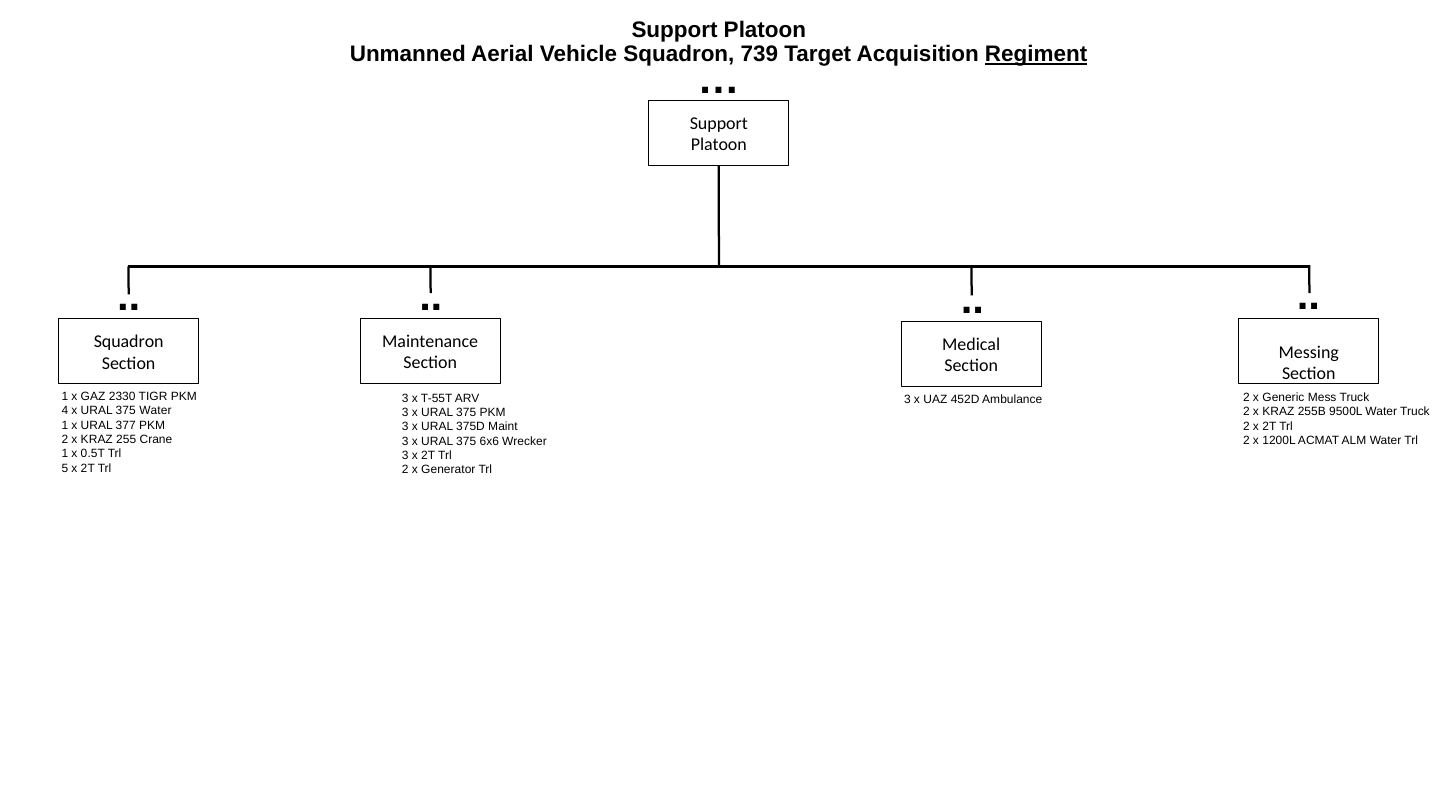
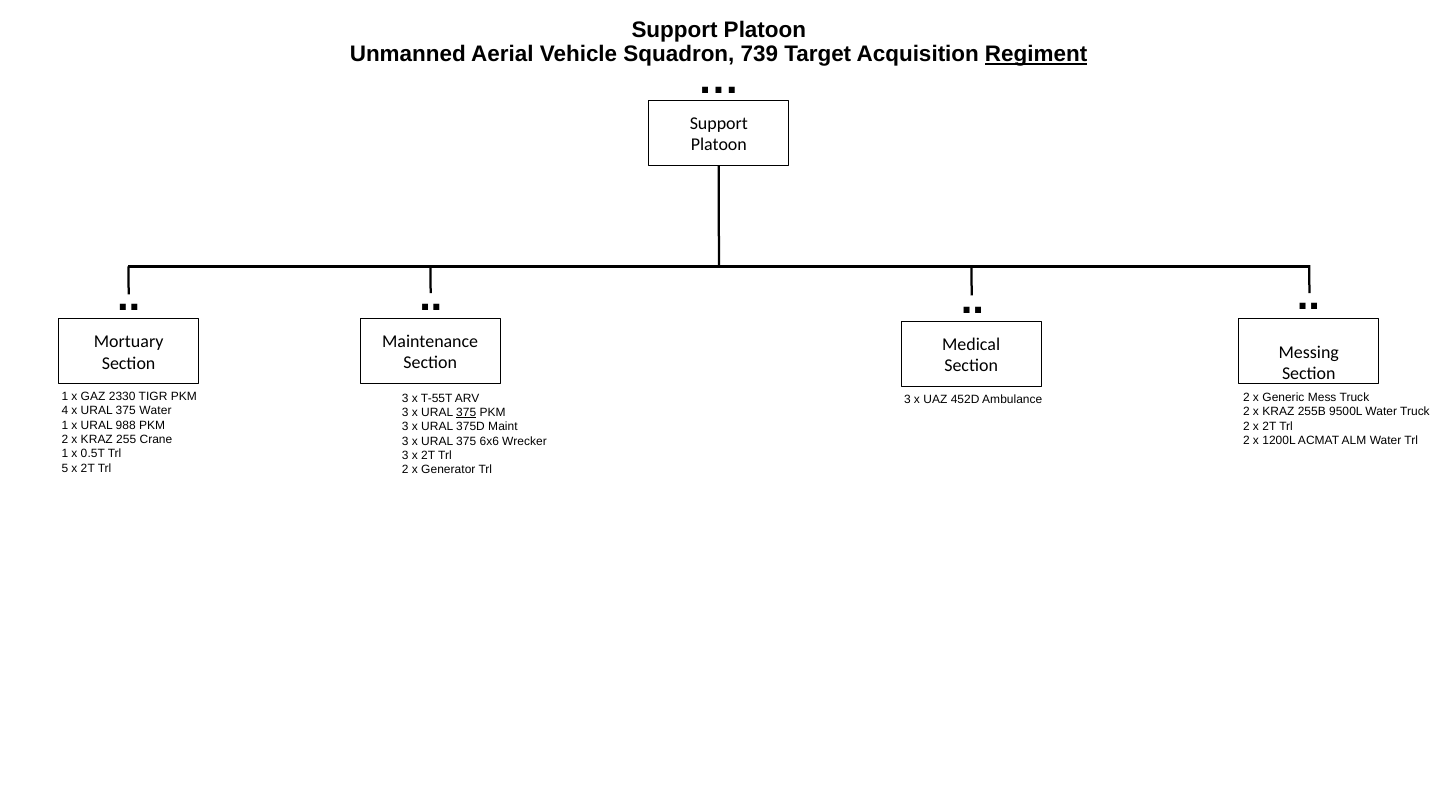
Squadron: Squadron -> Mortuary (129, 342)
375 underline: none -> present (466, 412)
377: 377 -> 988 (126, 425)
